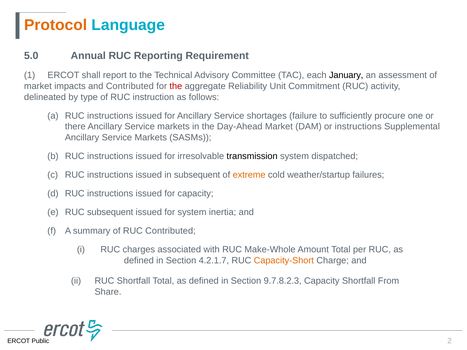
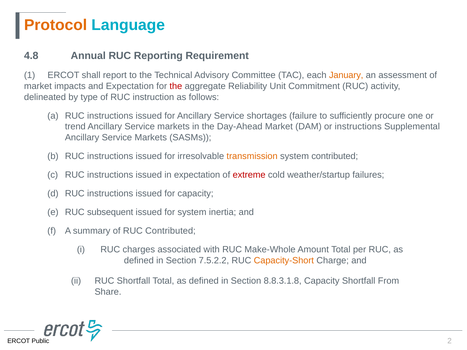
5.0: 5.0 -> 4.8 (31, 56)
January colour: black -> orange (346, 75)
and Contributed: Contributed -> Expectation (130, 86)
there: there -> trend (75, 127)
transmission colour: black -> orange (252, 156)
system dispatched: dispatched -> contributed (335, 156)
in subsequent: subsequent -> expectation (197, 175)
extreme colour: orange -> red (249, 175)
4.2.1.7: 4.2.1.7 -> 7.5.2.2 (214, 261)
9.7.8.2.3: 9.7.8.2.3 -> 8.8.3.1.8 (283, 281)
